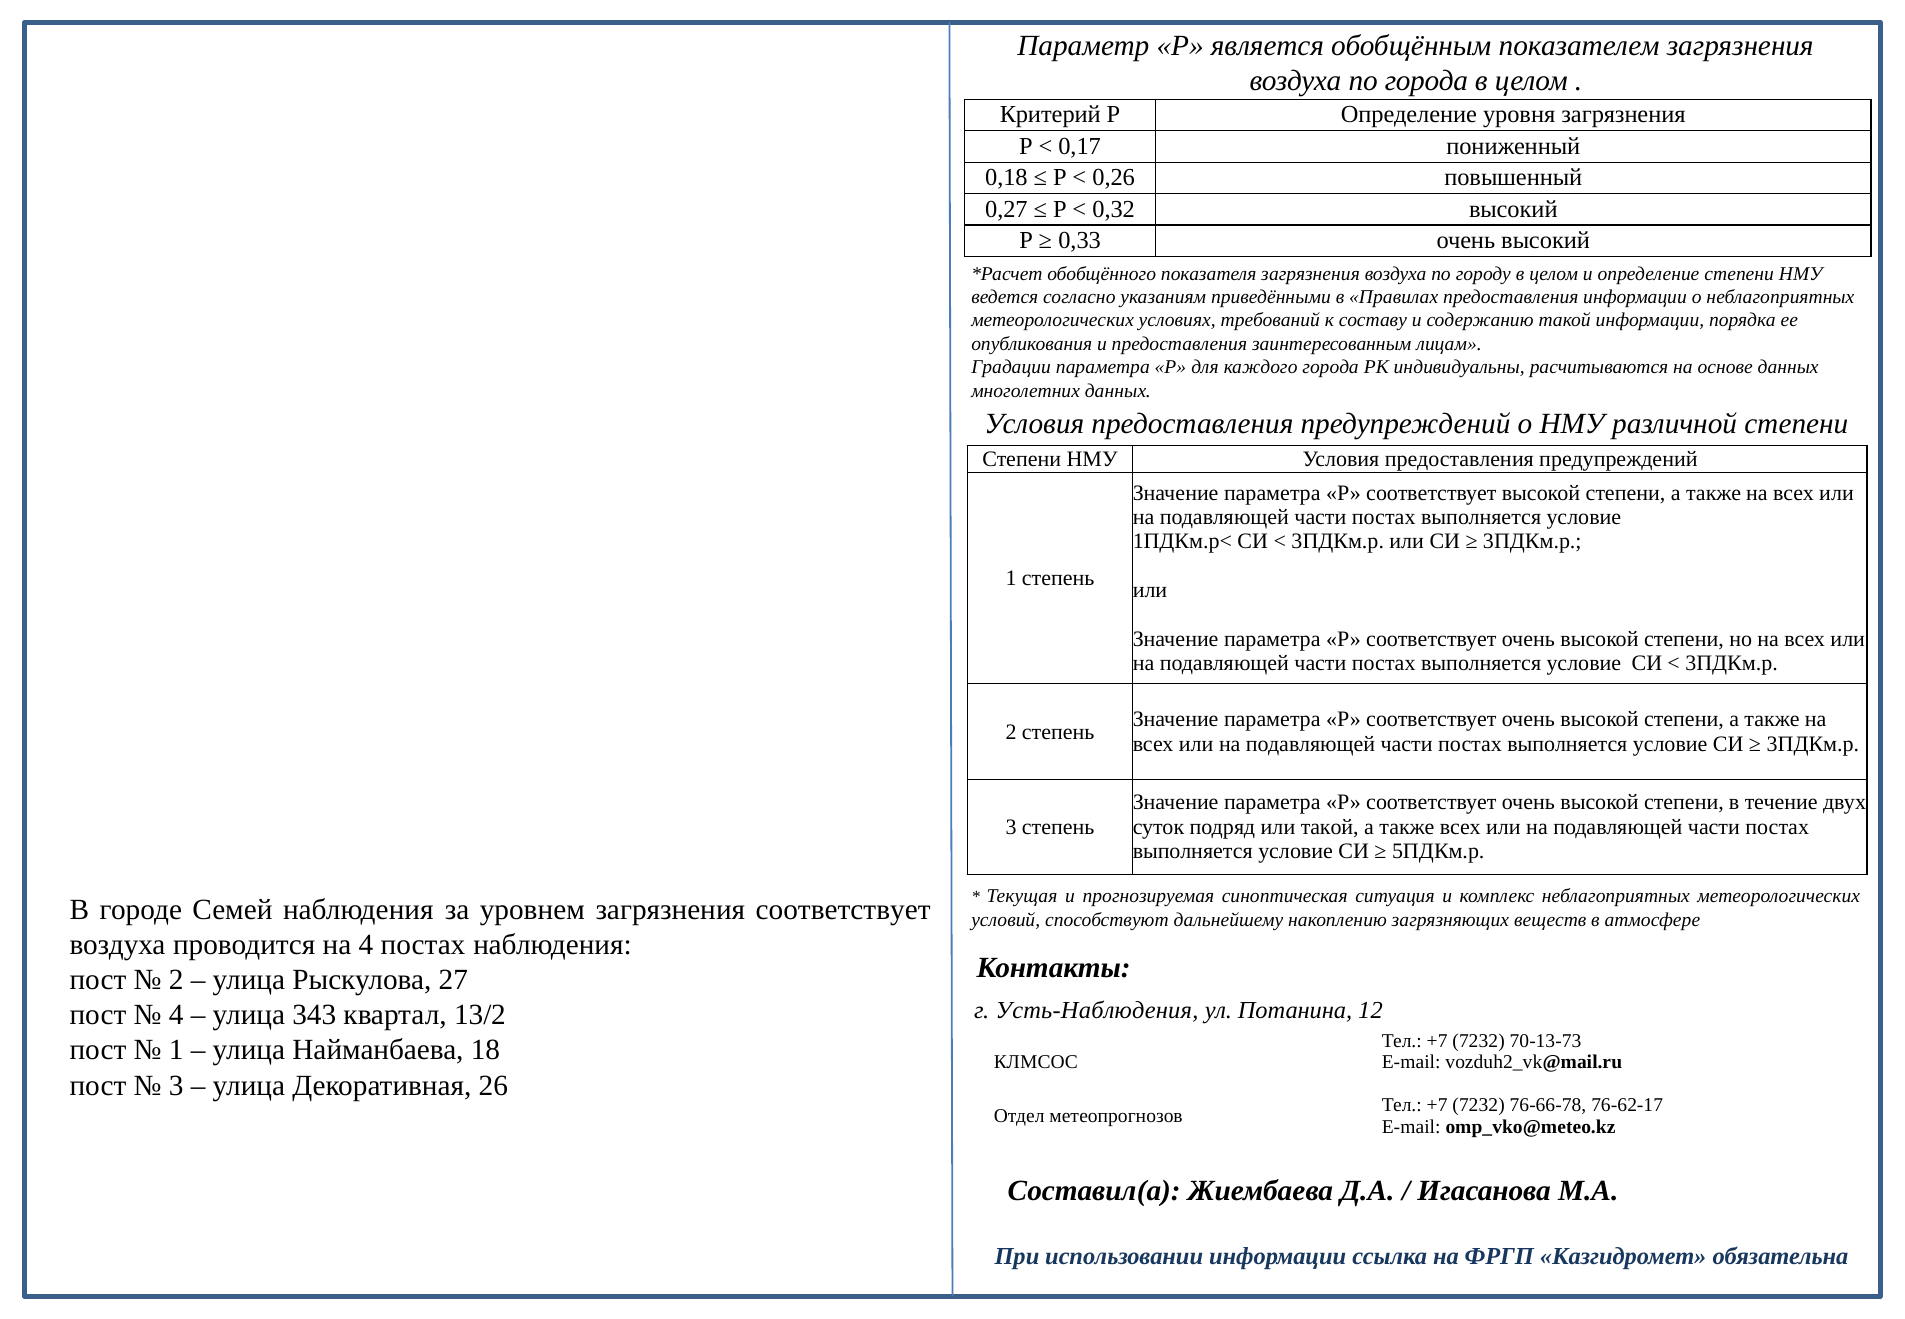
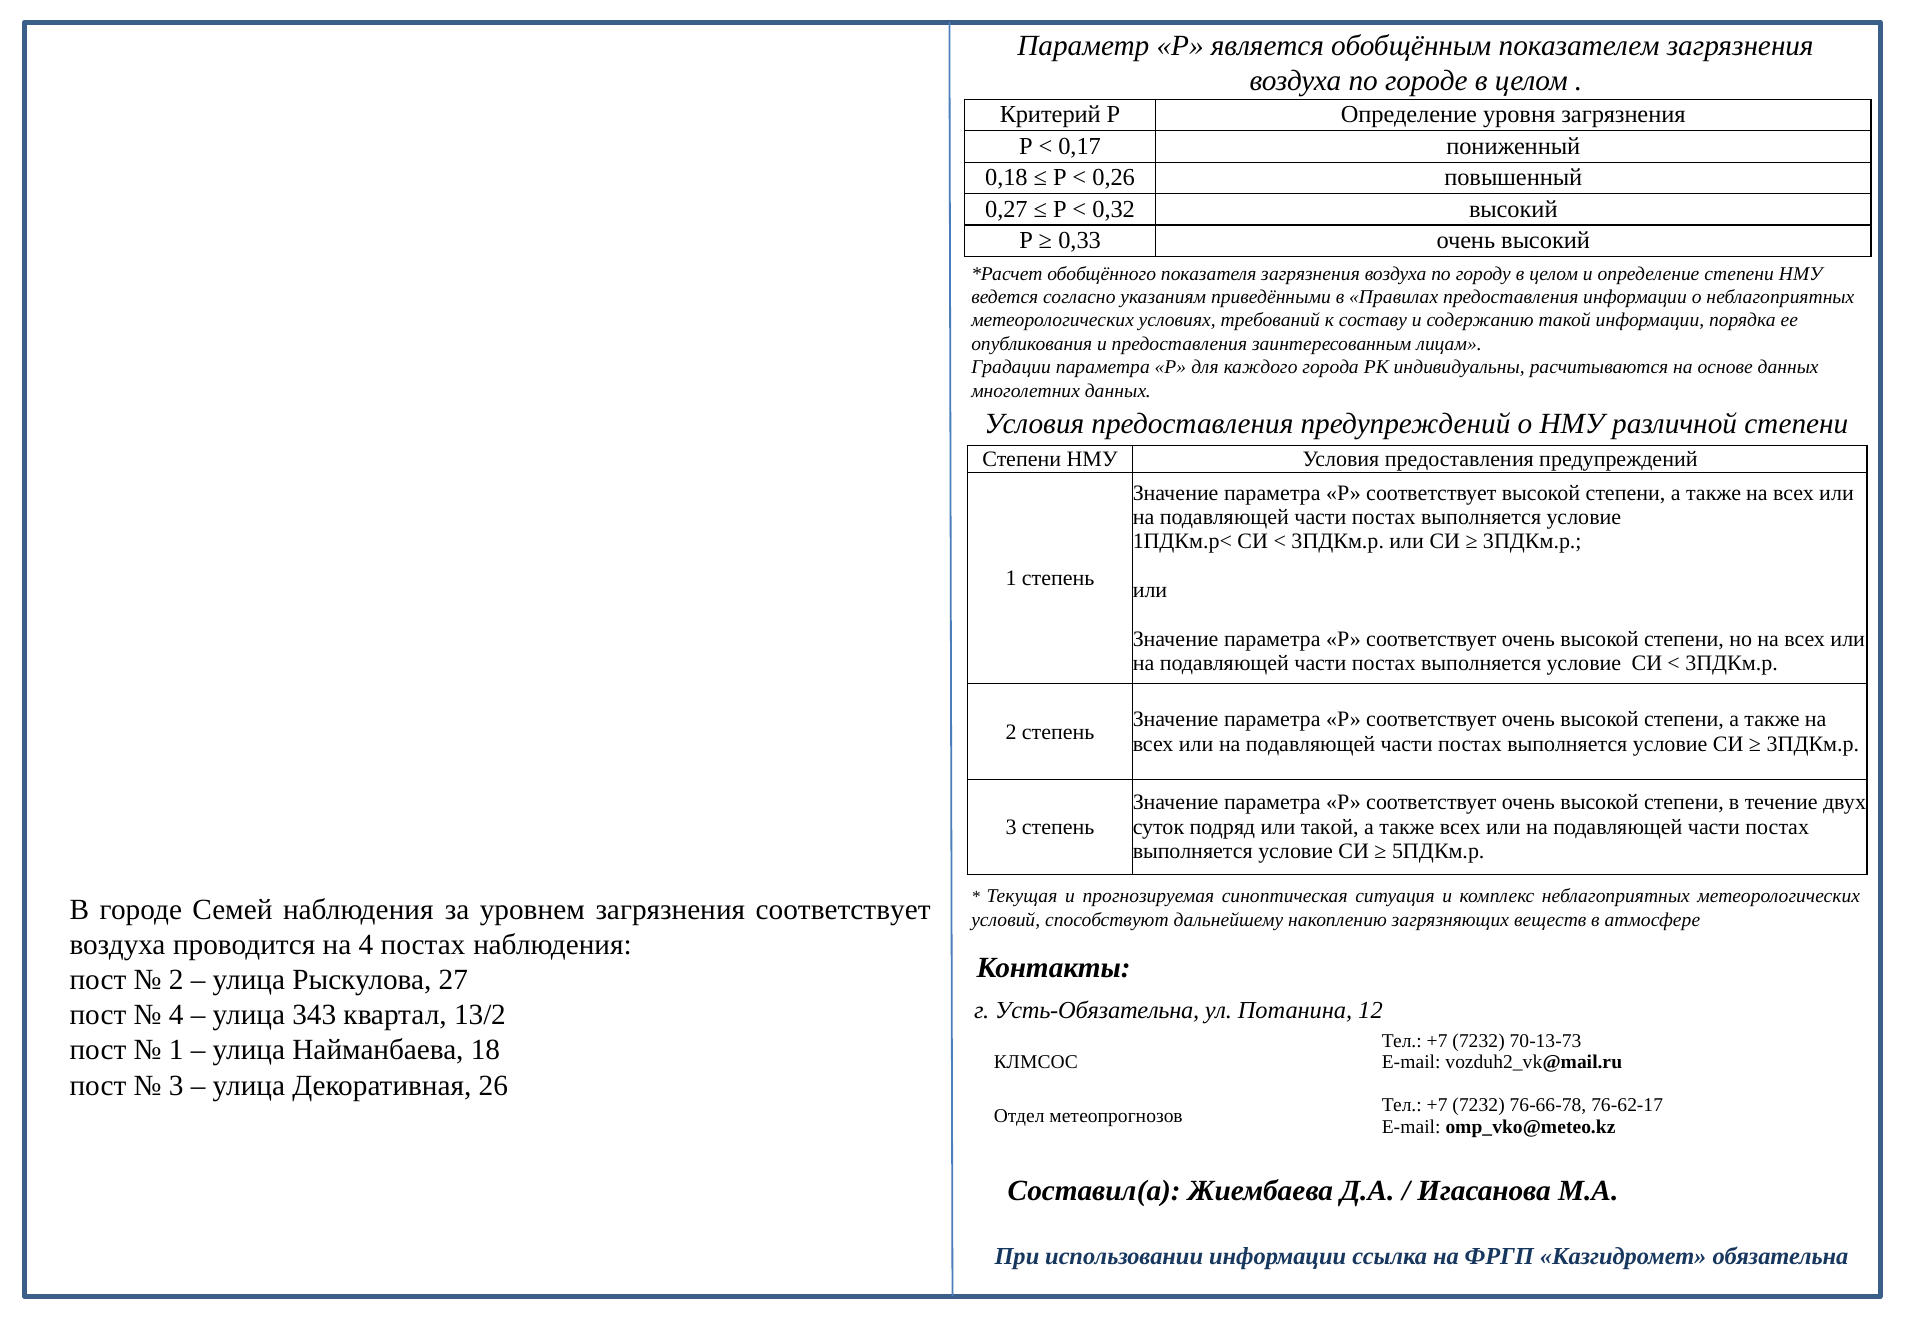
по города: города -> городе (1426, 81)
Усть-Наблюдения: Усть-Наблюдения -> Усть-Обязательна (1097, 1010)
